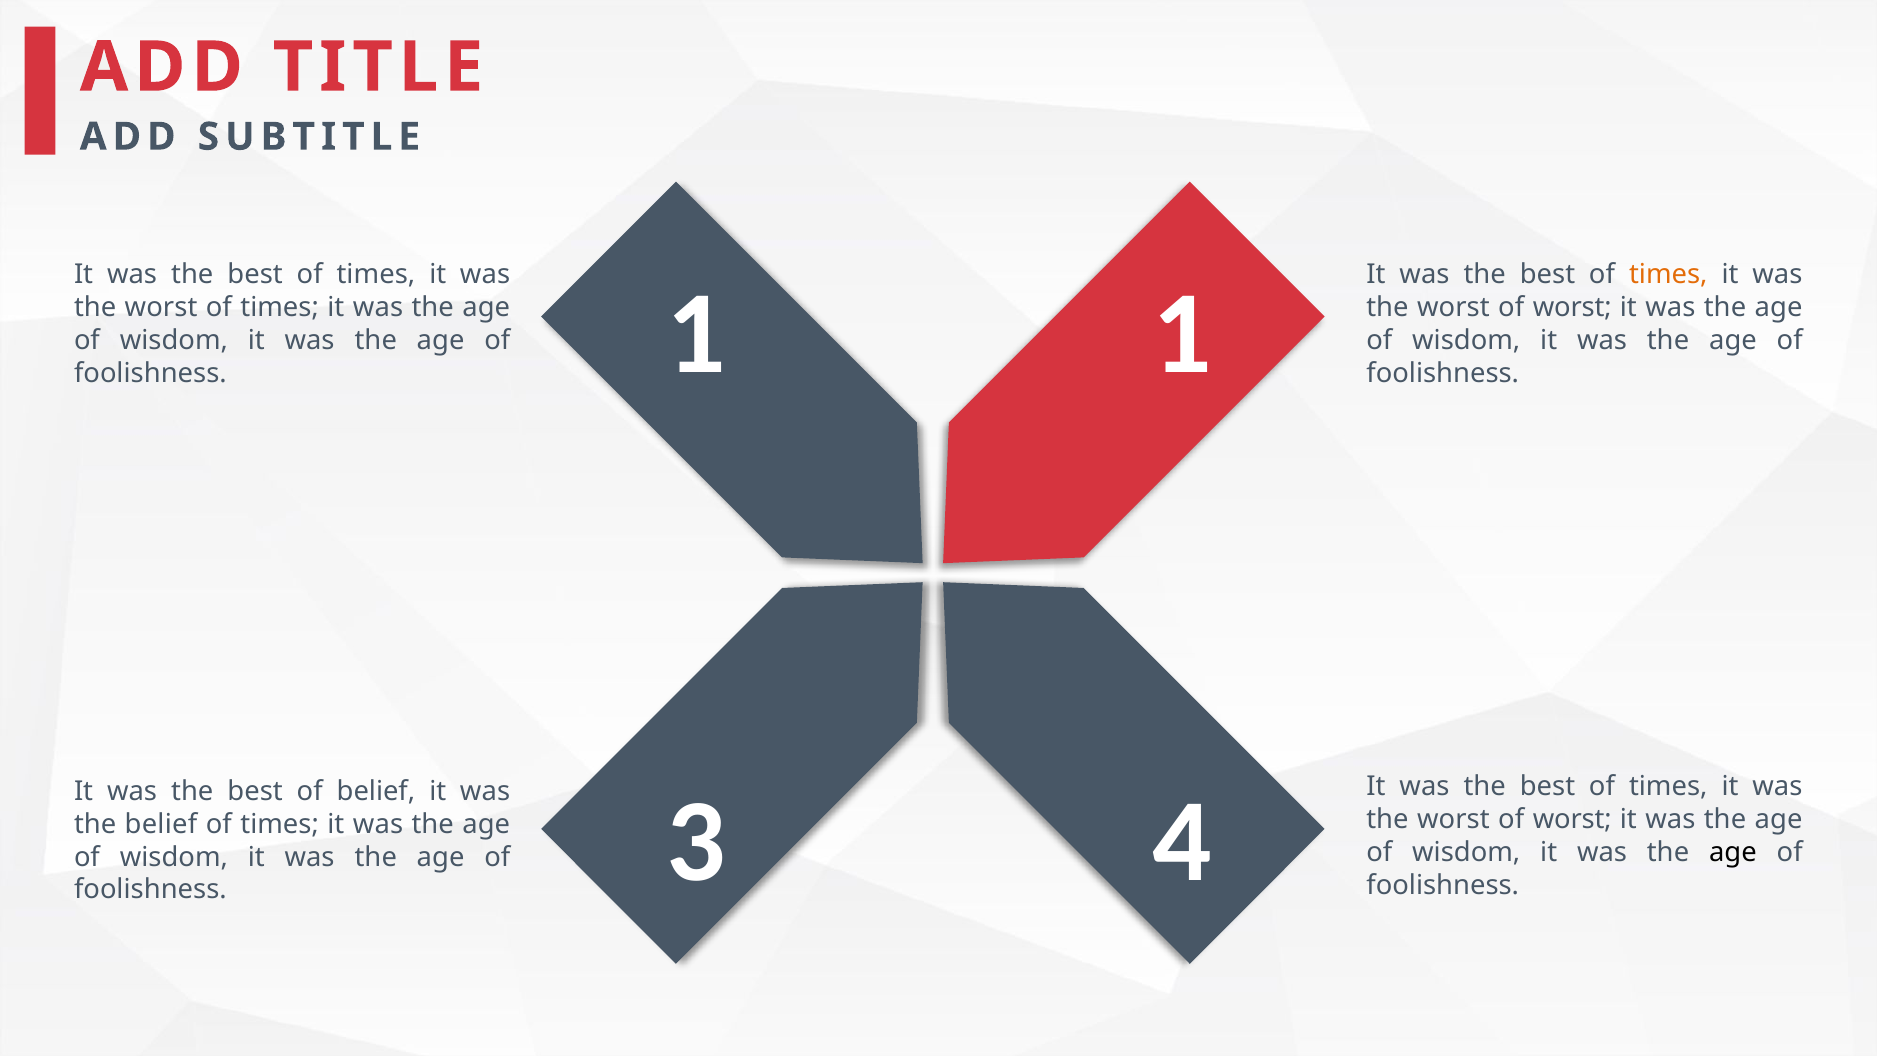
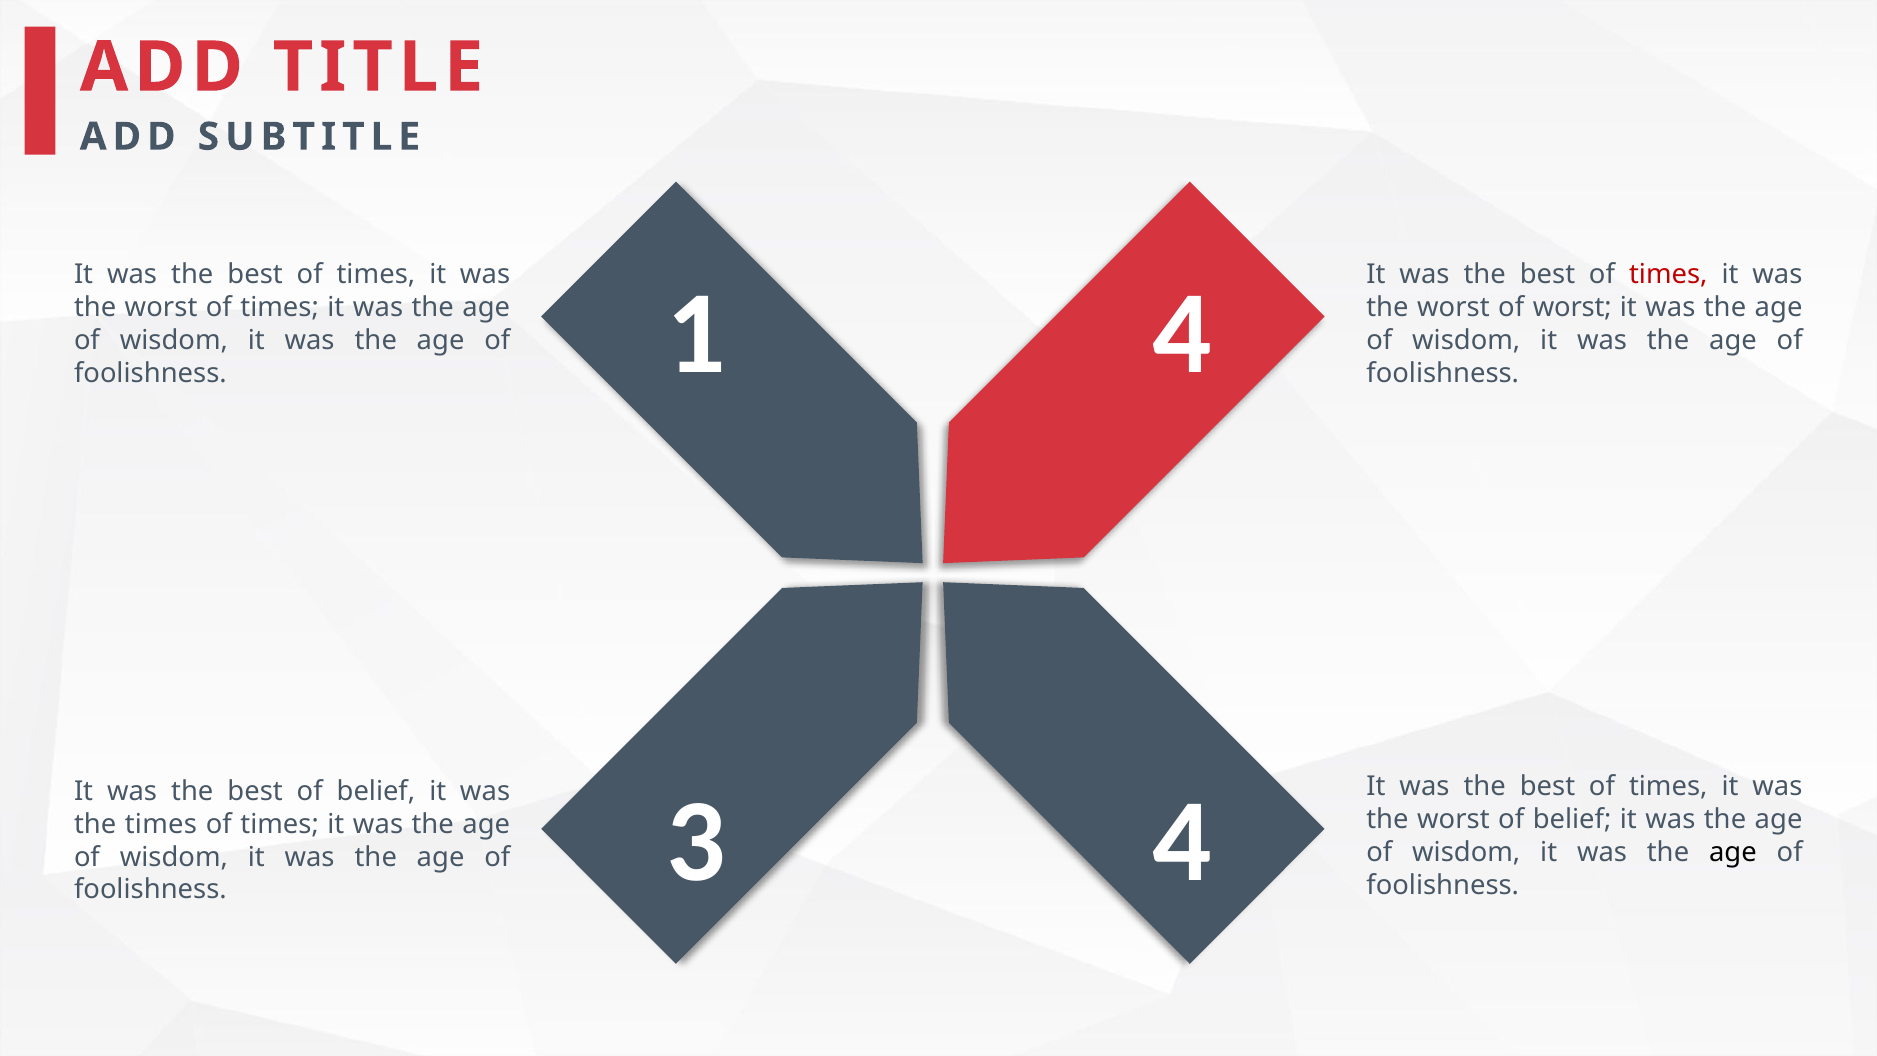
times colour: orange -> red (1668, 274)
1 1: 1 -> 4 (1182, 333)
worst: worst -> belief (1572, 819)
the belief: belief -> times (161, 824)
